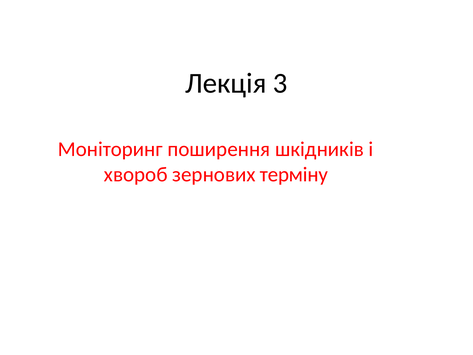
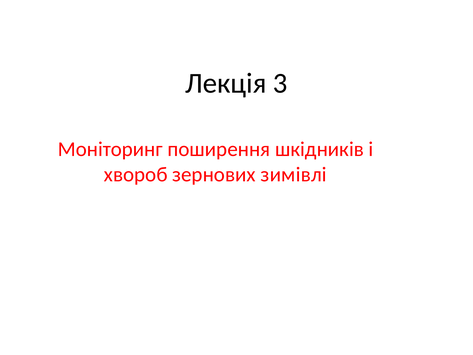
терміну: терміну -> зимівлі (294, 174)
